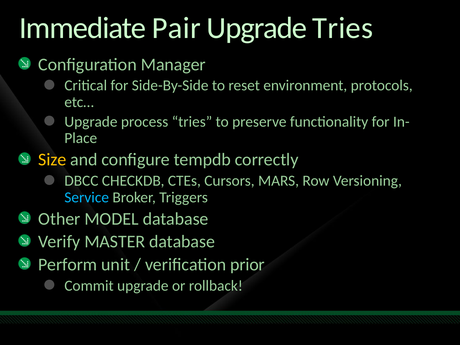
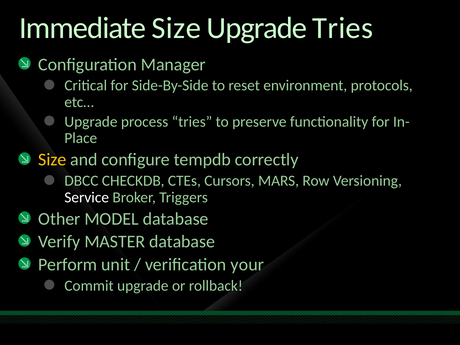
Immediate Pair: Pair -> Size (176, 28)
Service colour: light blue -> white (87, 197)
prior: prior -> your (247, 265)
